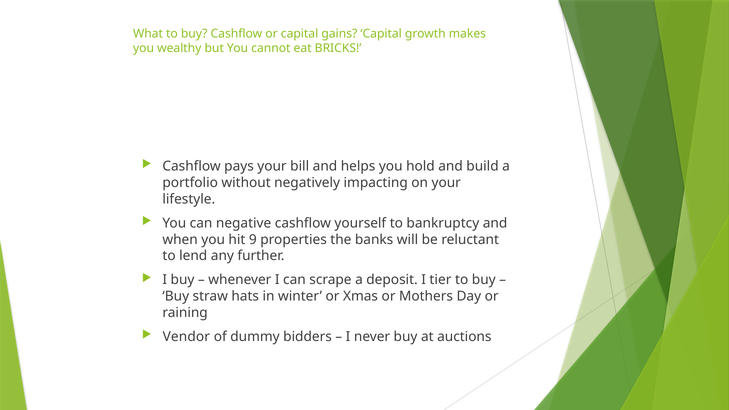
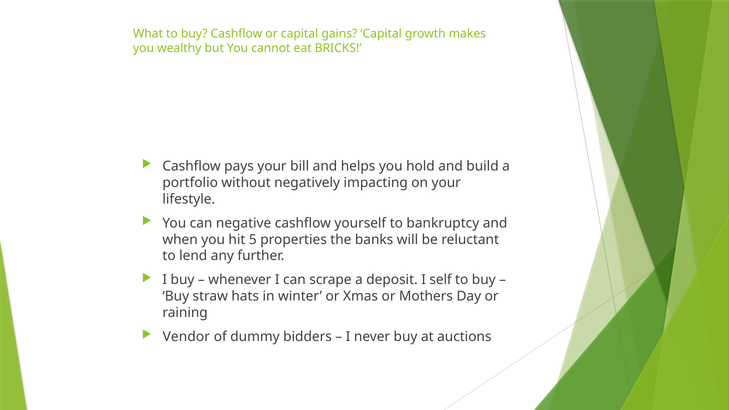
9: 9 -> 5 (253, 240)
tier: tier -> self (441, 280)
